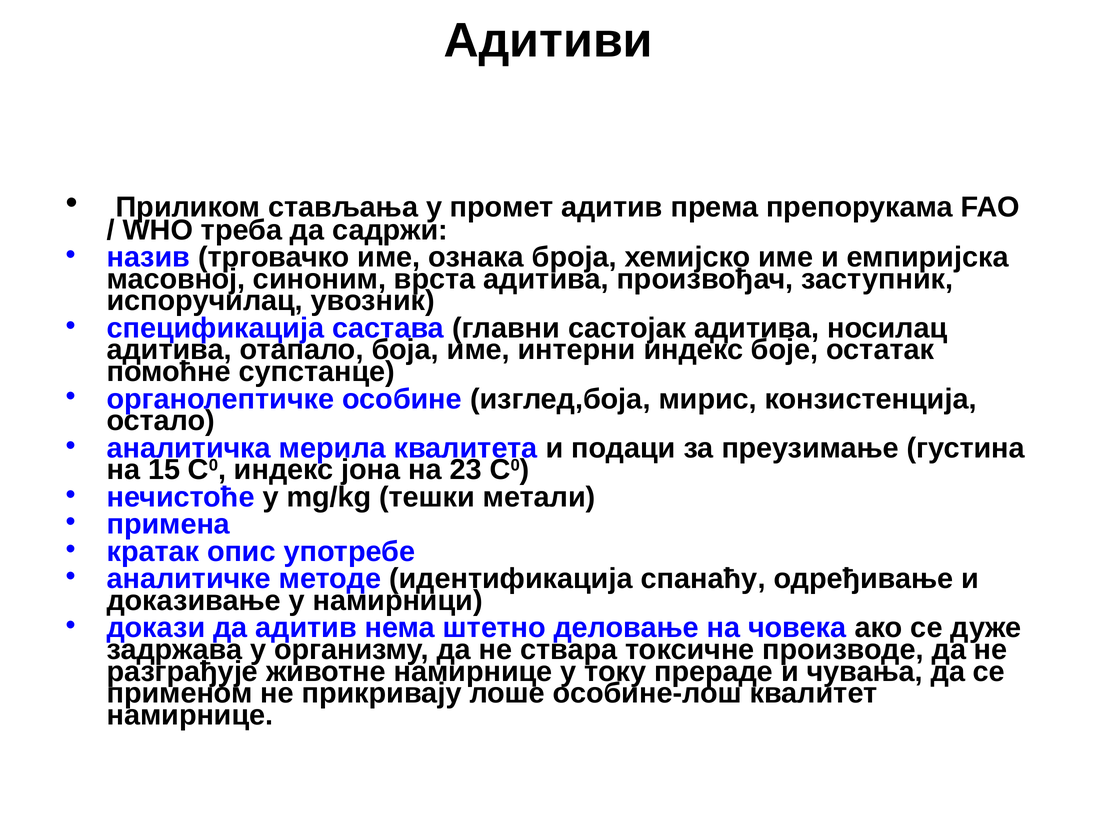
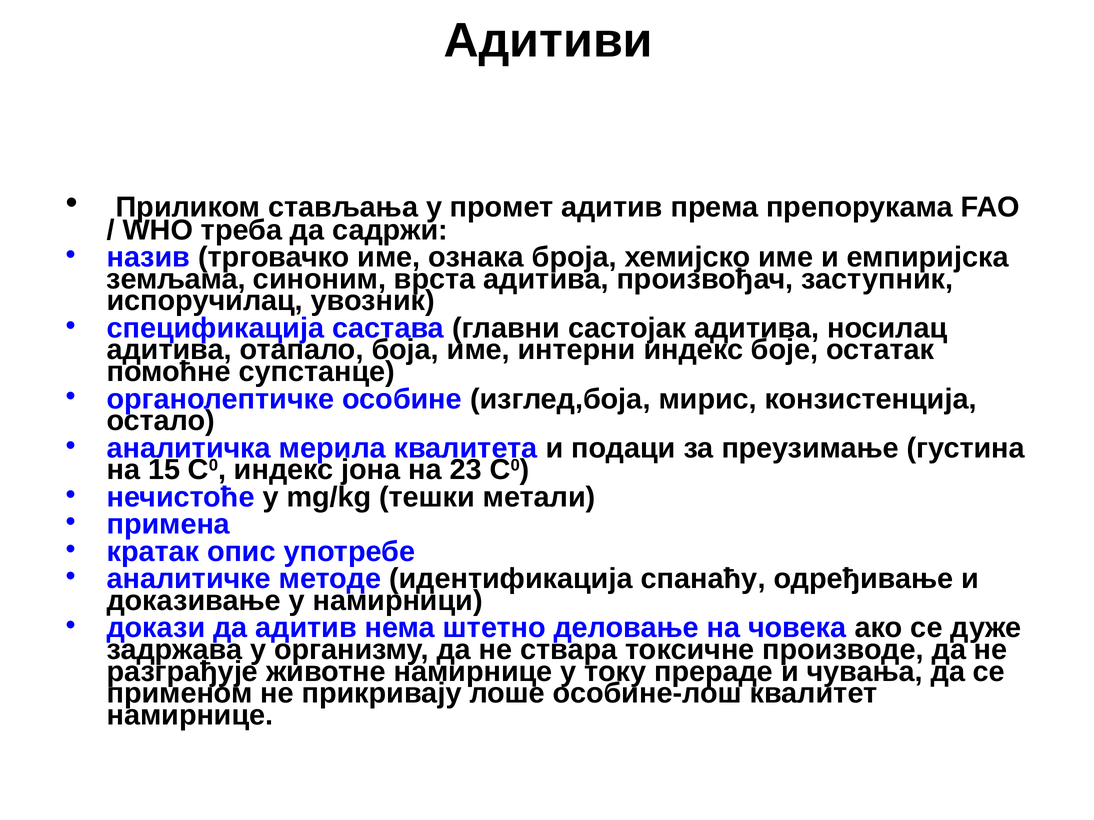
масовној: масовној -> земљама (176, 279)
